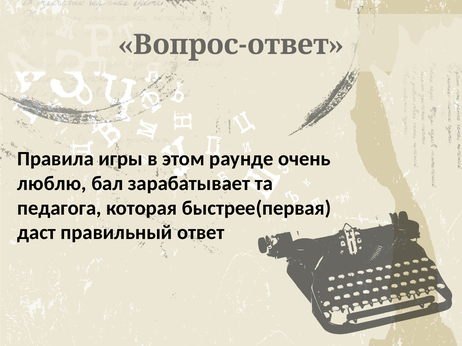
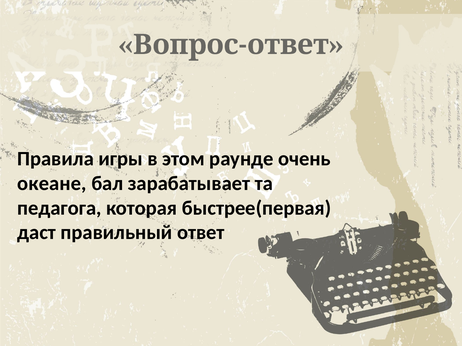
люблю: люблю -> океане (52, 184)
